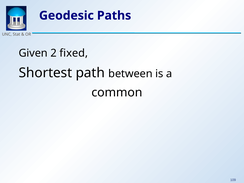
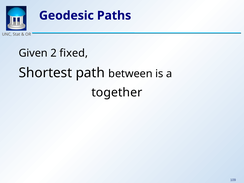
common: common -> together (117, 92)
